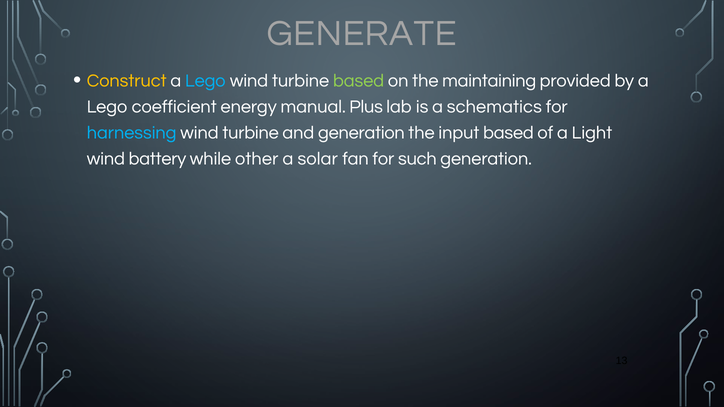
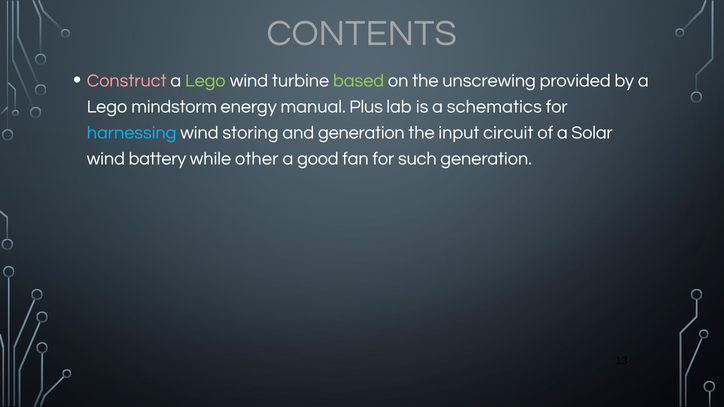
GENERATE: GENERATE -> CONTENTS (362, 33)
Construct colour: yellow -> pink (127, 81)
Lego colour: light blue -> light green (205, 81)
maintaining: maintaining -> unscrewing (489, 81)
coefficient: coefficient -> mindstorm (174, 107)
turbine: turbine -> storing (250, 133)
input based: based -> circuit (508, 133)
Light: Light -> Solar (592, 133)
solar: solar -> good (318, 159)
